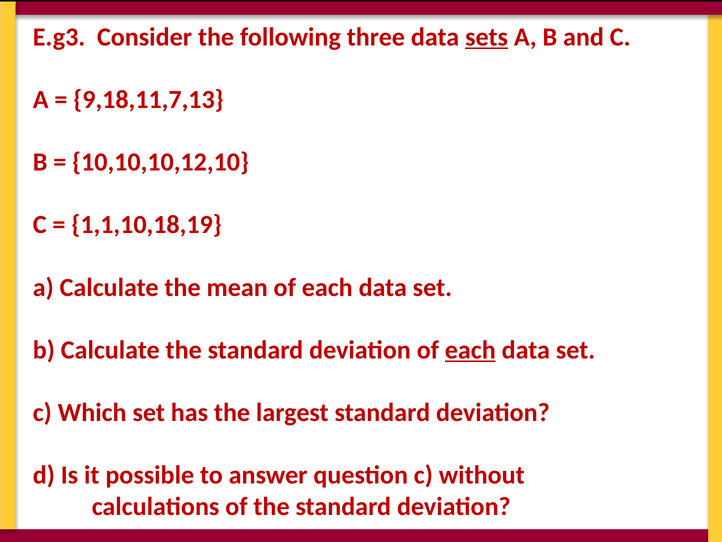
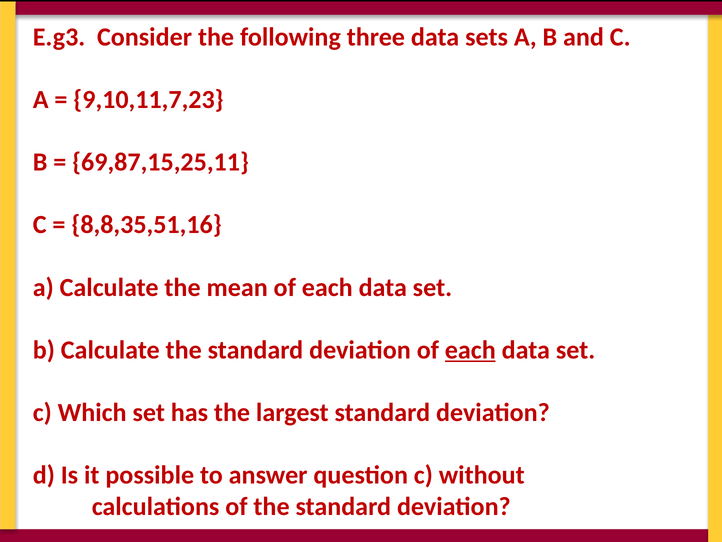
sets underline: present -> none (487, 37)
9,18,11,7,13: 9,18,11,7,13 -> 9,10,11,7,23 (149, 100)
10,10,10,12,10: 10,10,10,12,10 -> 69,87,15,25,11 (161, 162)
1,1,10,18,19: 1,1,10,18,19 -> 8,8,35,51,16 (147, 225)
